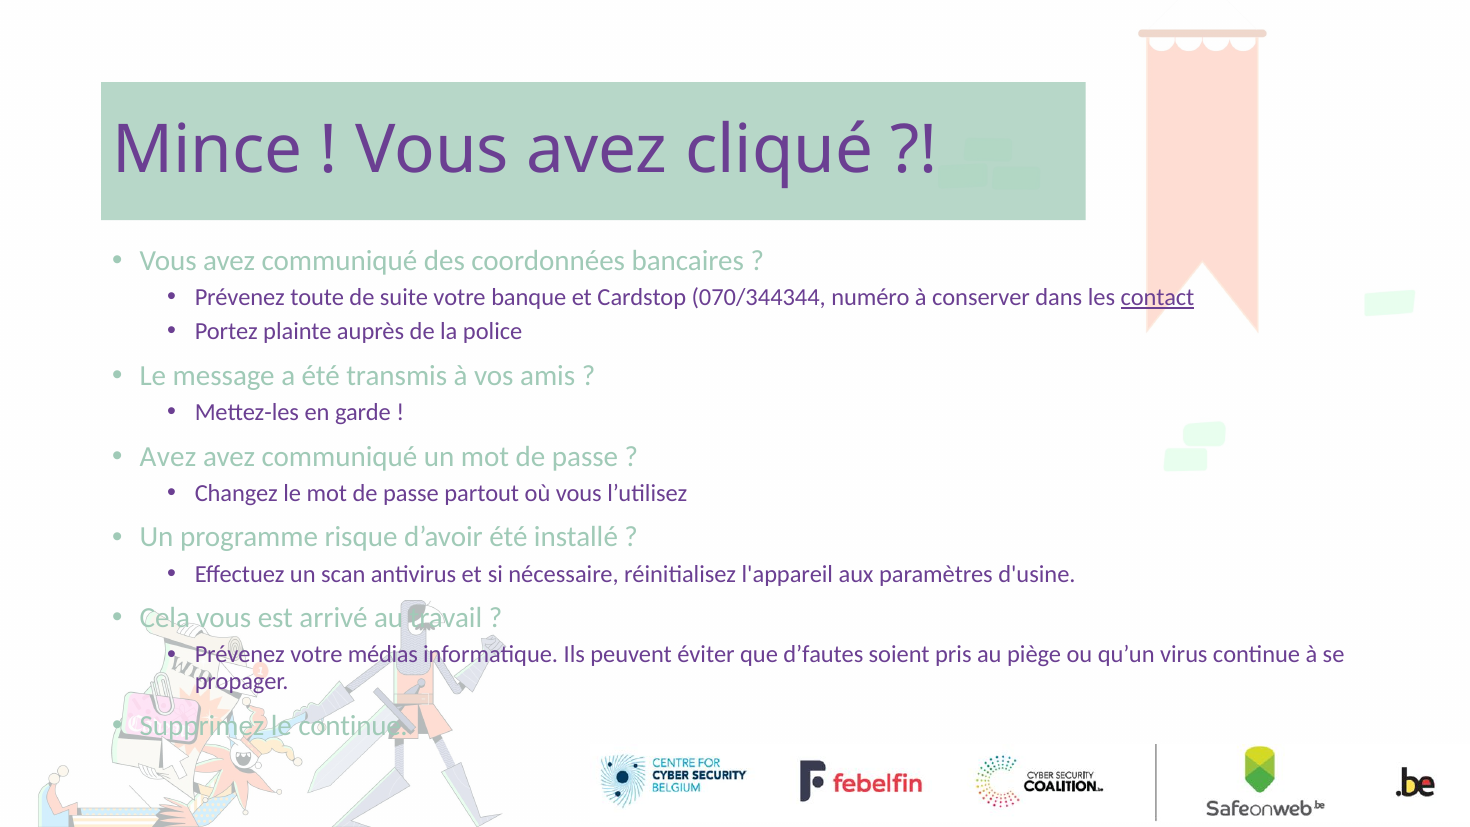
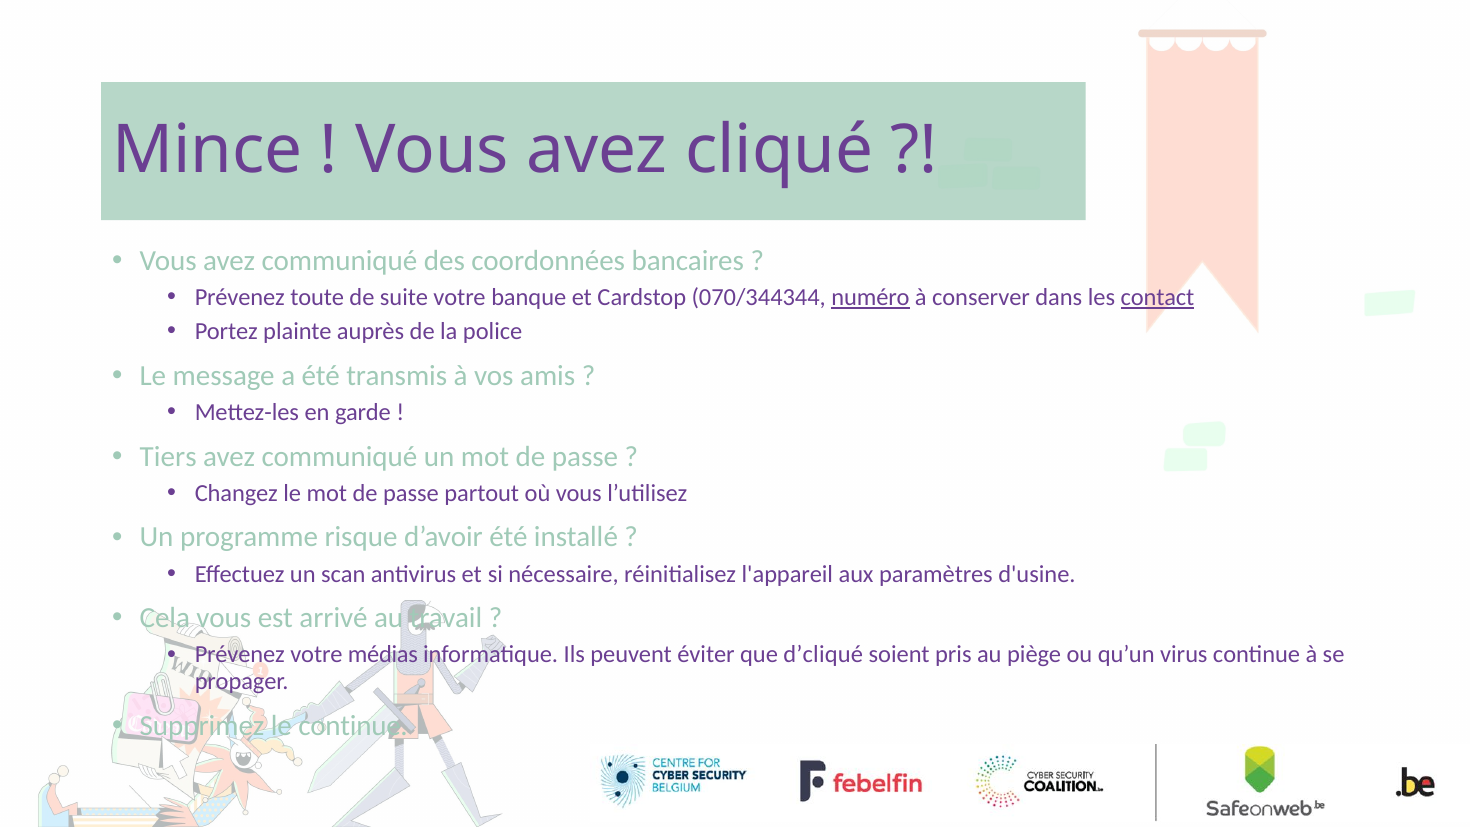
numéro underline: none -> present (870, 297)
Avez: Avez -> Tiers (168, 456)
d’fautes: d’fautes -> d’cliqué (823, 655)
